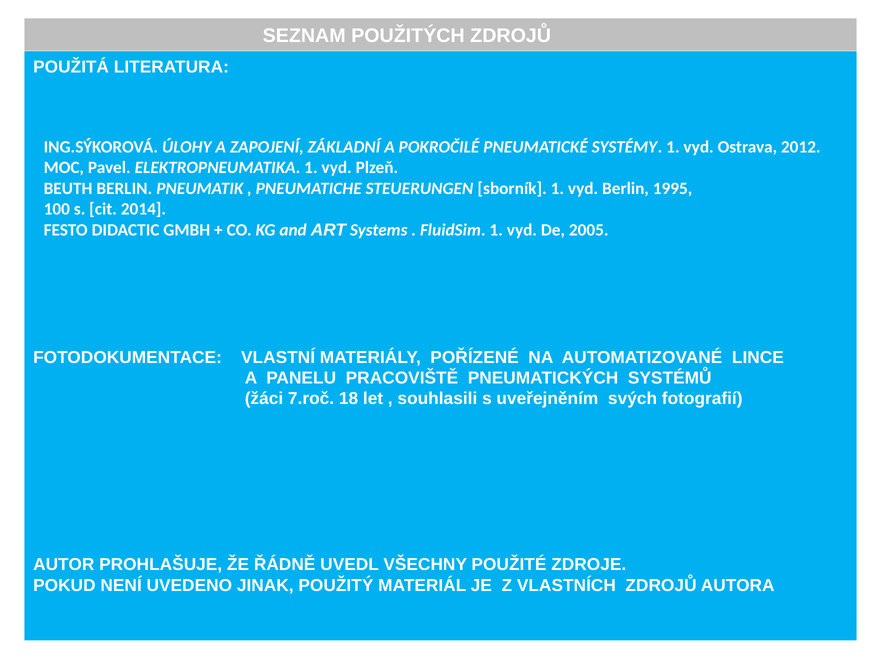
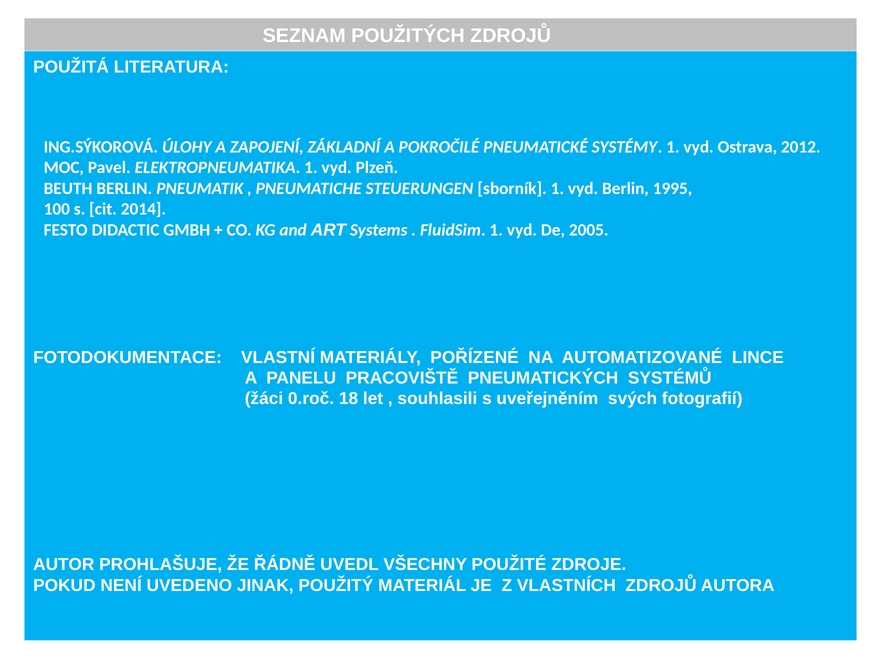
7.roč: 7.roč -> 0.roč (311, 399)
